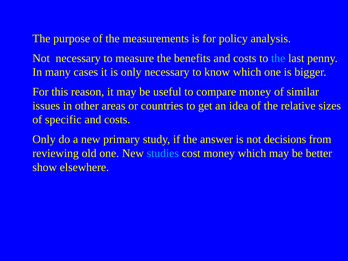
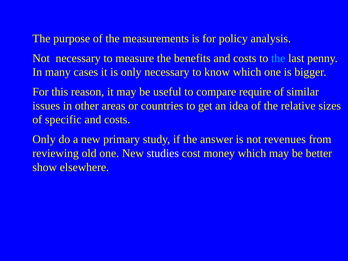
compare money: money -> require (255, 92)
decisions: decisions -> revenues (285, 139)
studies colour: light blue -> white (163, 153)
